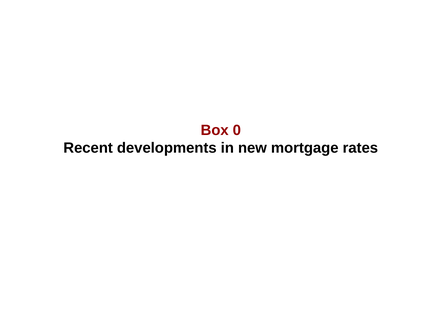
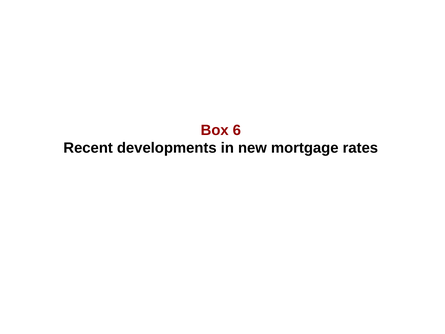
0: 0 -> 6 (237, 130)
